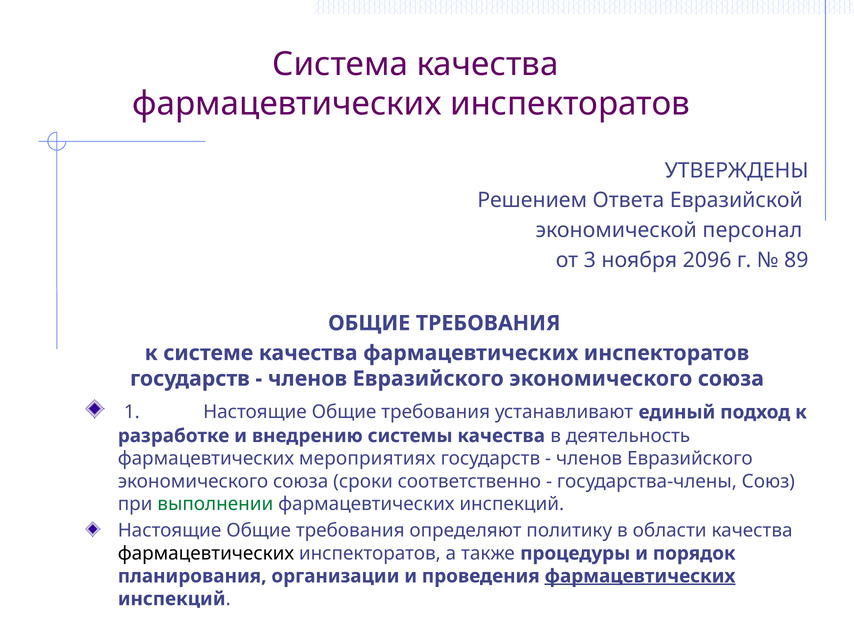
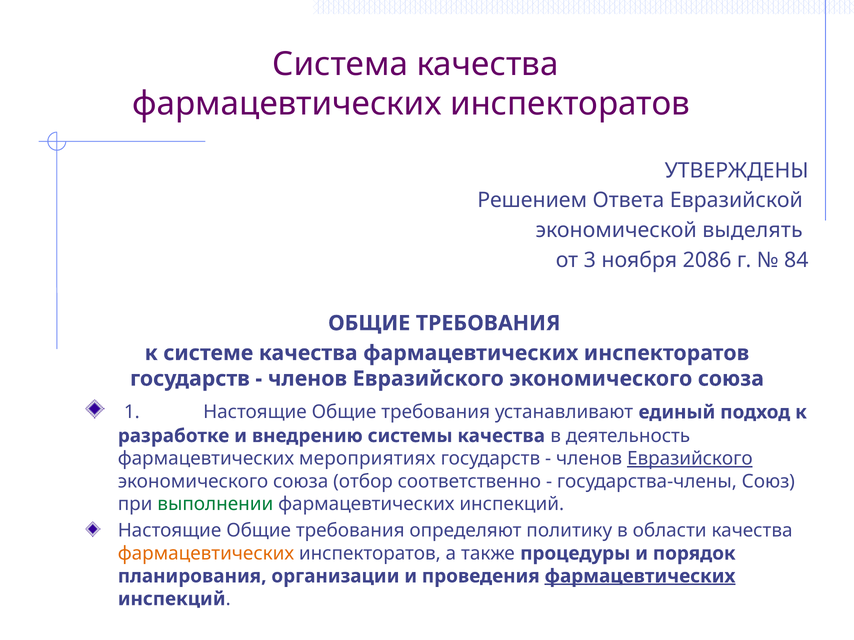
персонал: персонал -> выделять (752, 230)
2096: 2096 -> 2086 (707, 260)
89: 89 -> 84 (796, 260)
Евразийского underline: none -> present (690, 459)
сроки: сроки -> отбор (363, 482)
фармацевтических colour: black -> orange (206, 554)
